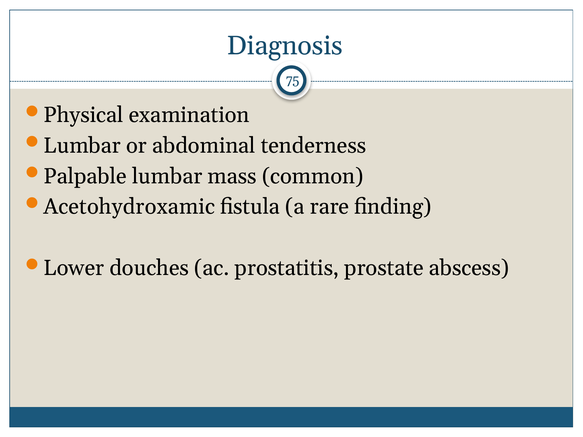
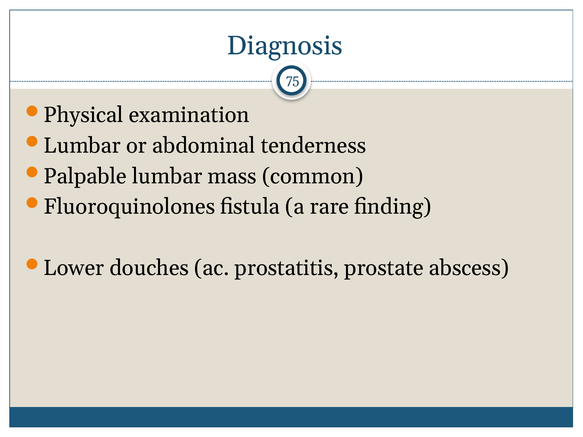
Acetohydroxamic: Acetohydroxamic -> Fluoroquinolones (129, 207)
